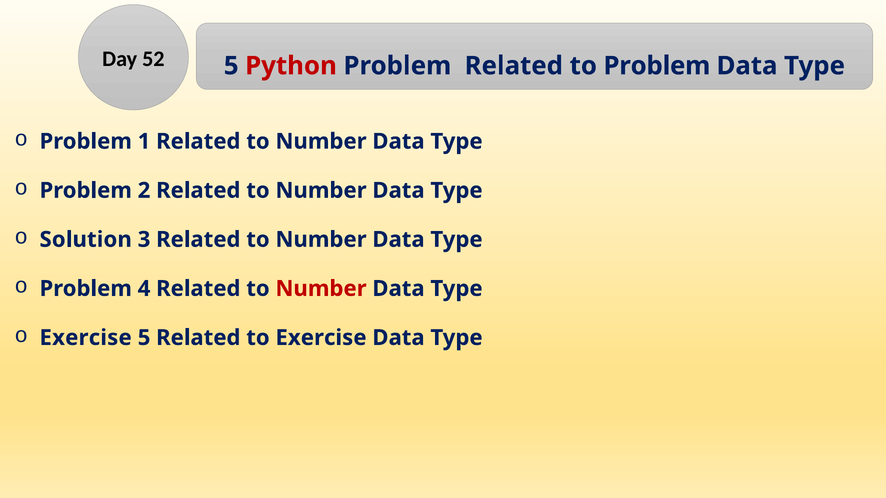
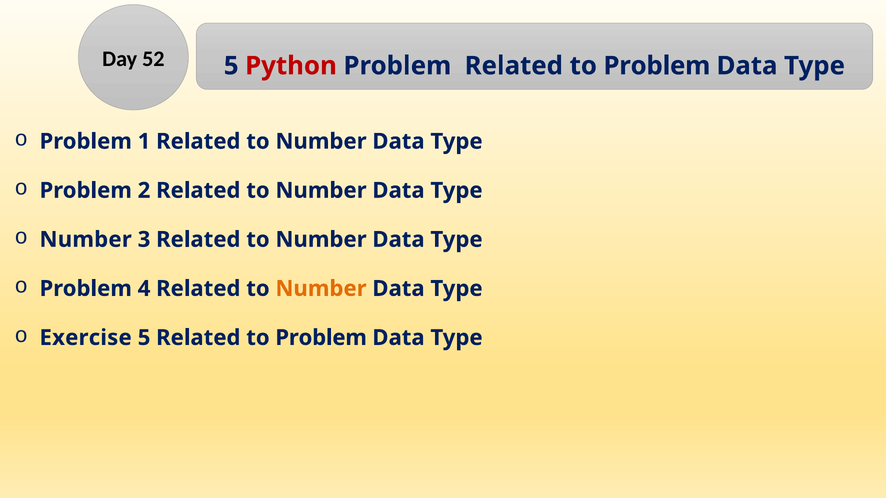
Solution: Solution -> Number (86, 240)
Number colour: red -> orange (321, 289)
5 Related to Exercise: Exercise -> Problem (321, 338)
